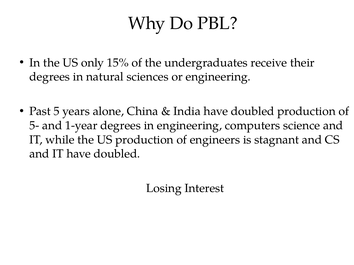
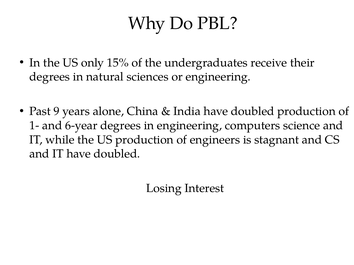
5: 5 -> 9 (57, 112)
5-: 5- -> 1- (34, 126)
1-year: 1-year -> 6-year (81, 126)
